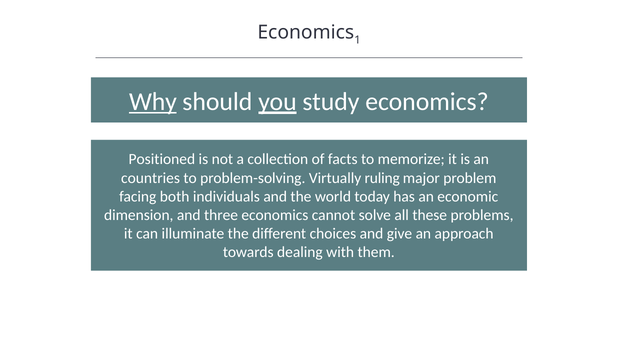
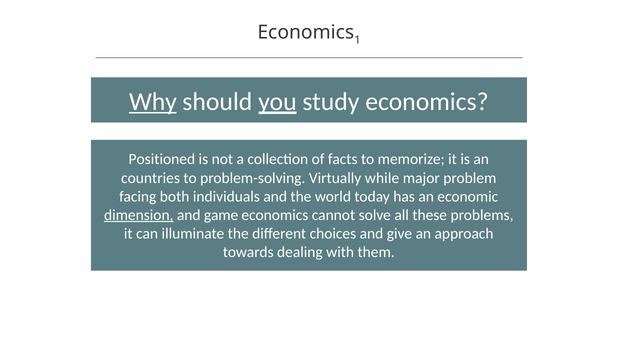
ruling: ruling -> while (382, 178)
dimension underline: none -> present (139, 215)
three: three -> game (221, 215)
